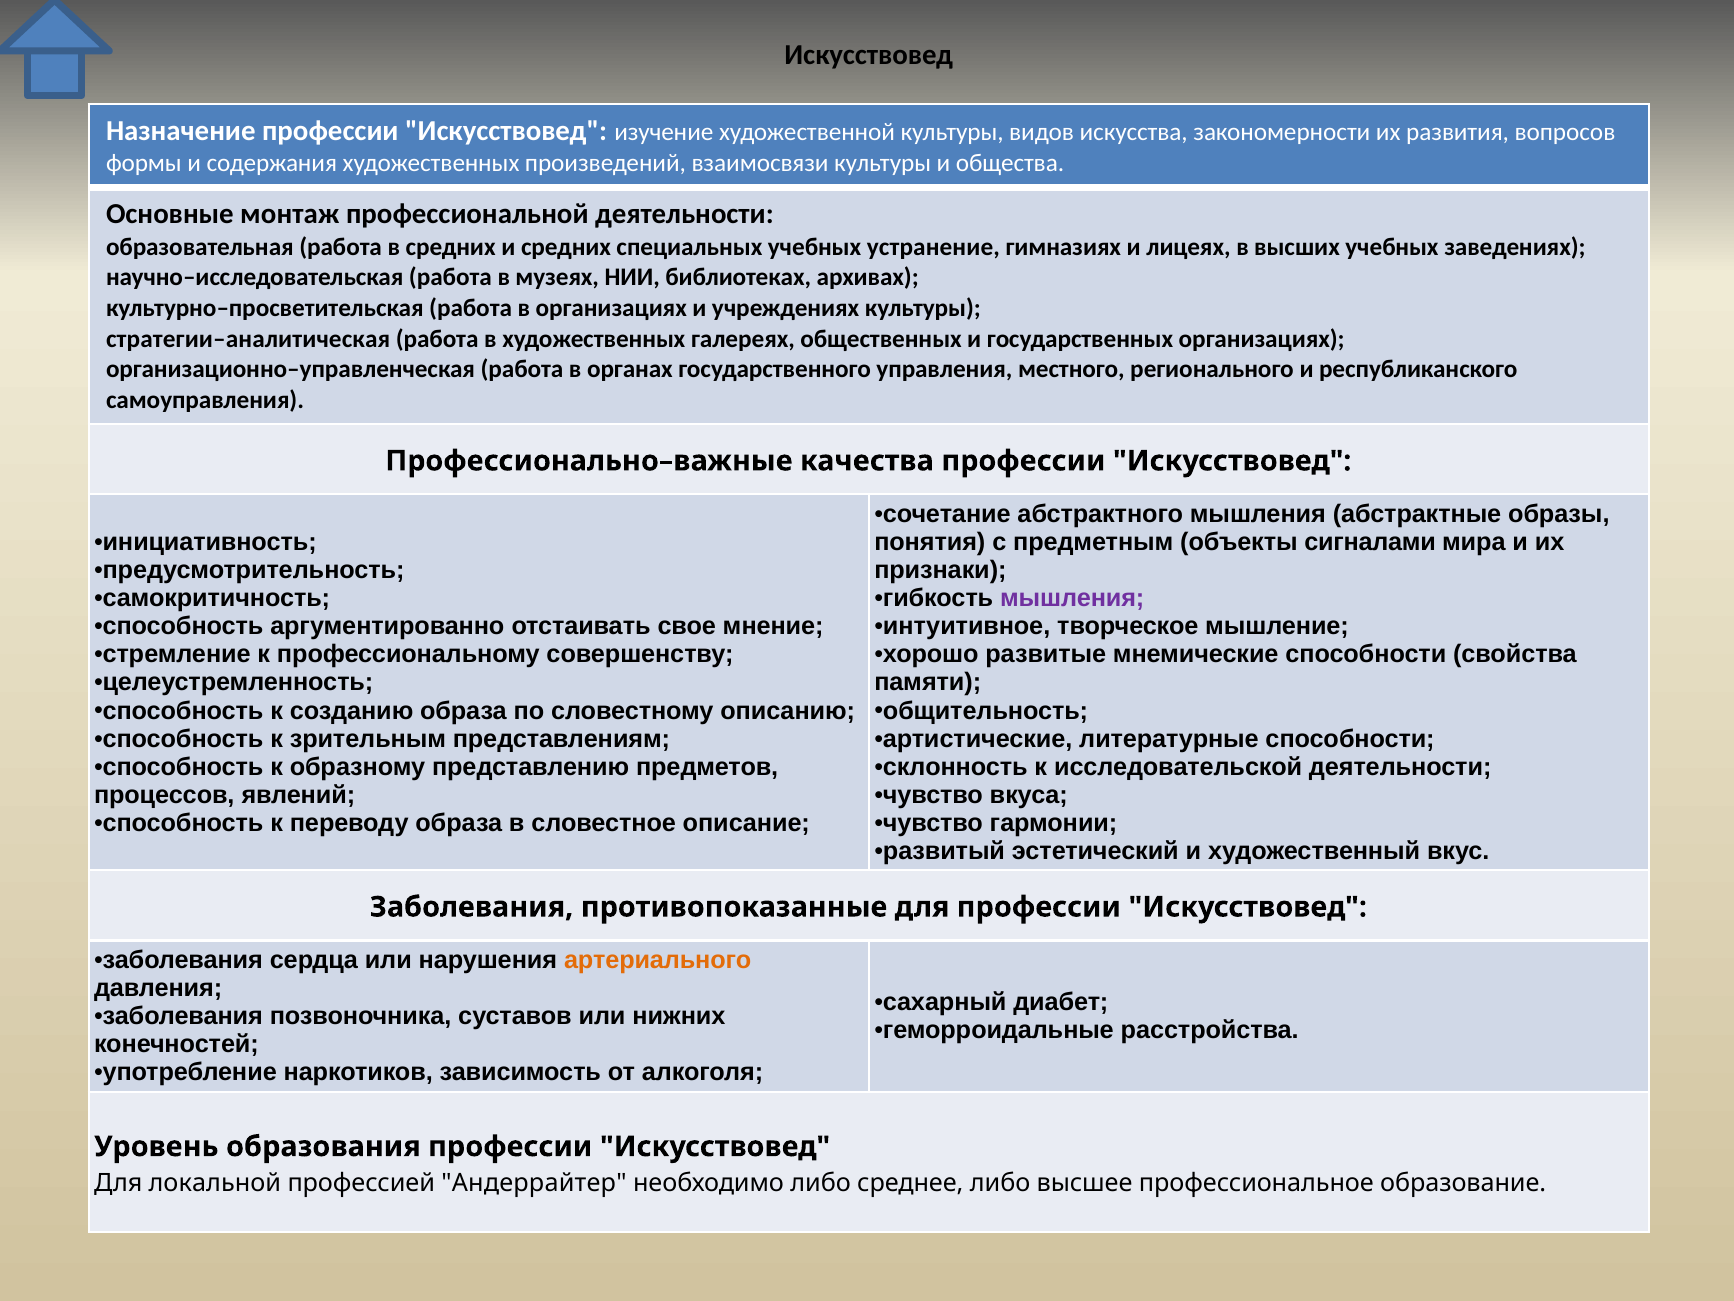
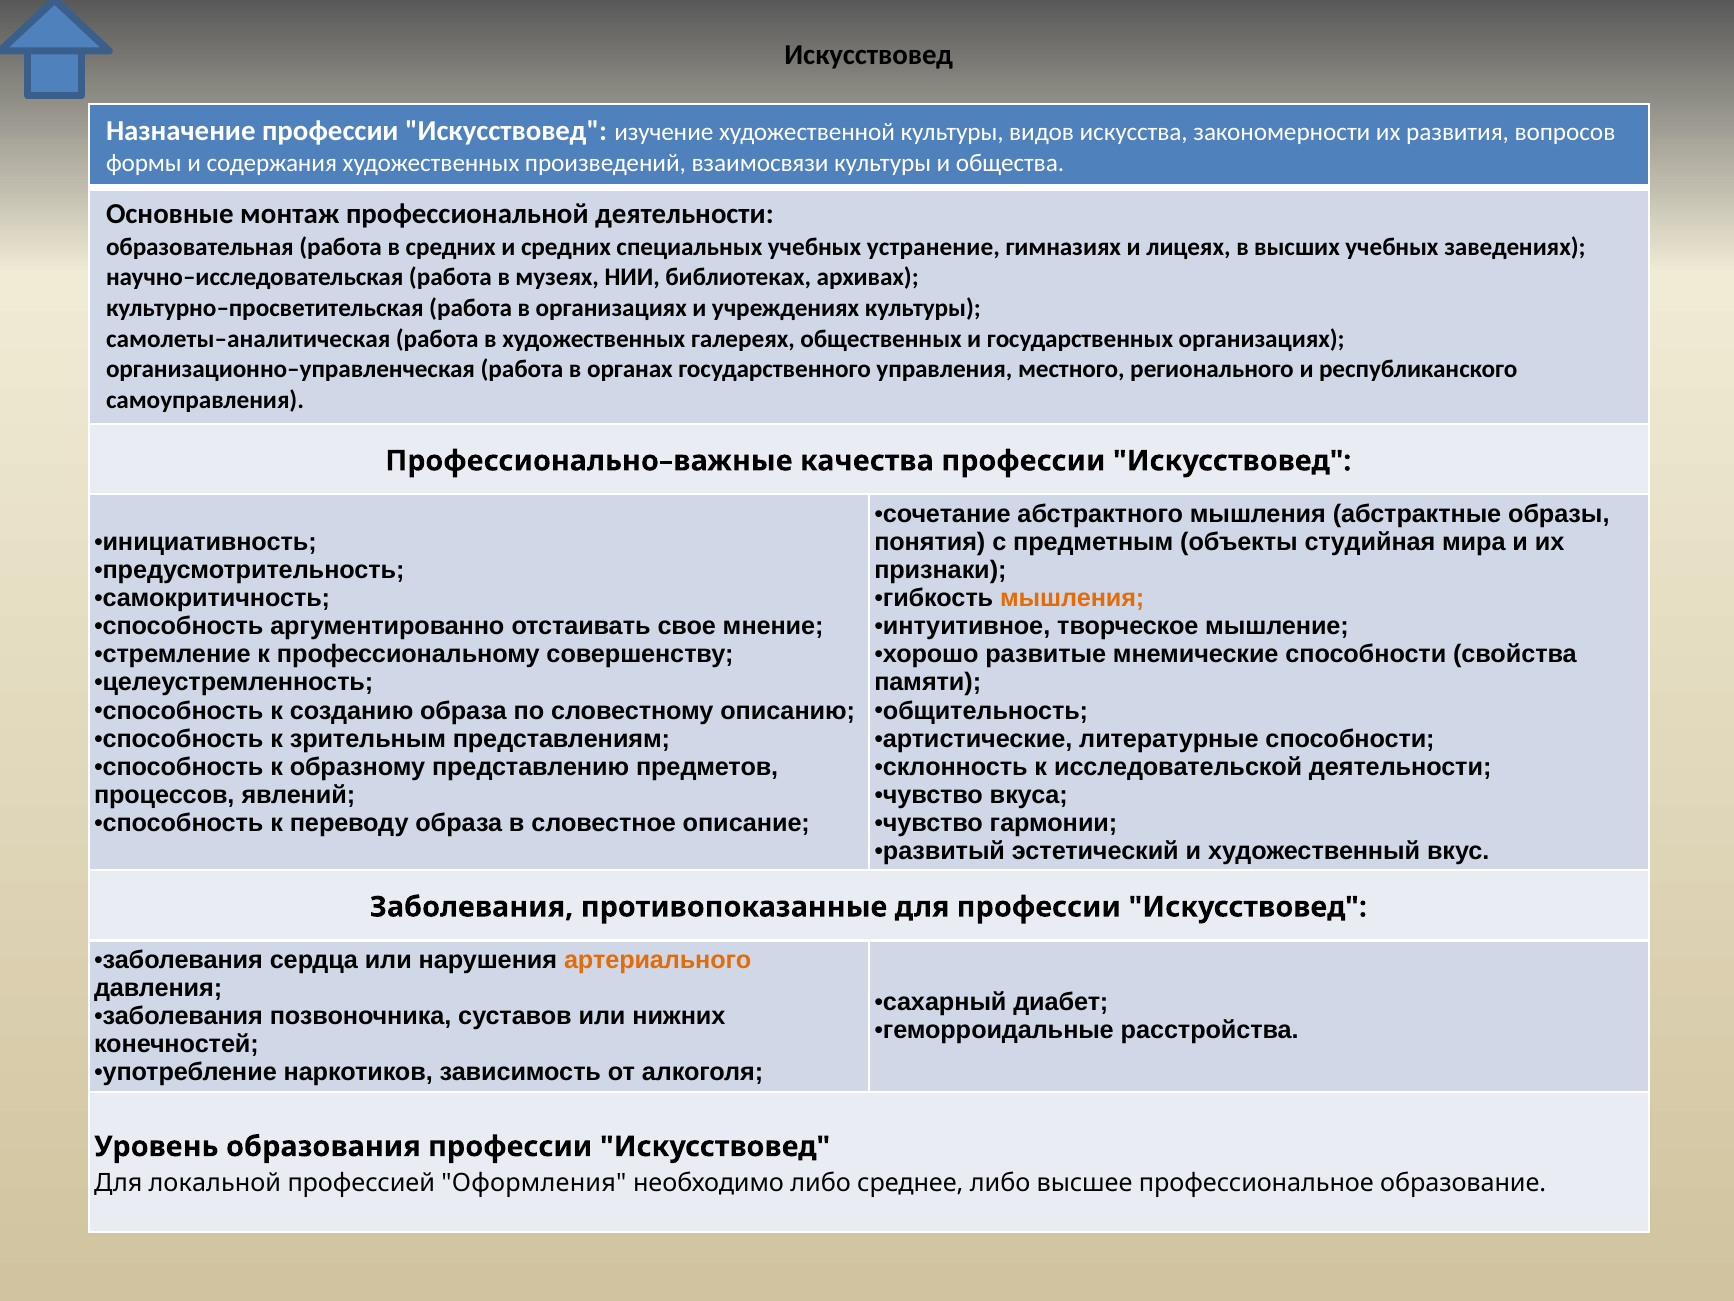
стратегии–аналитическая: стратегии–аналитическая -> самолеты–аналитическая (248, 339)
сигналами: сигналами -> студийная (1370, 542)
мышления colour: purple -> orange (1072, 598)
Андеррайтер: Андеррайтер -> Оформления (534, 1183)
